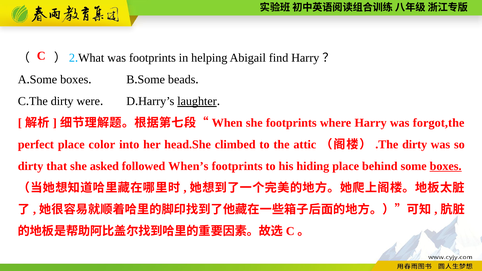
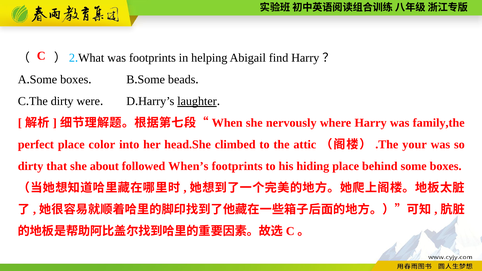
she footprints: footprints -> nervously (291, 123)
forgot,the: forgot,the -> family,the (439, 123)
dirty: dirty -> your (415, 145)
asked: asked -> about (104, 166)
boxes underline: present -> none (446, 166)
